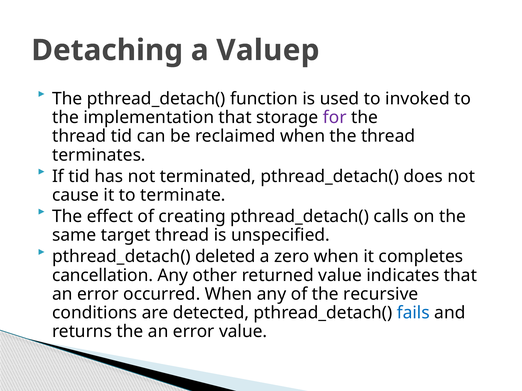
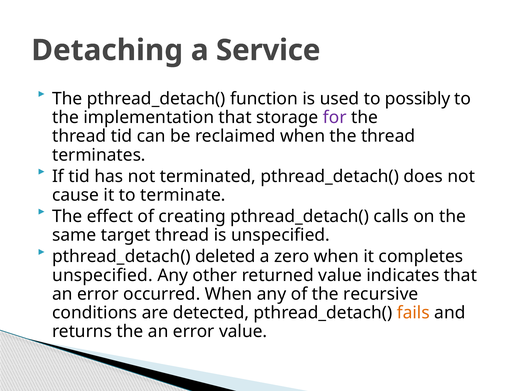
Valuep: Valuep -> Service (268, 50)
invoked: invoked -> possibly (418, 99)
cancellation: cancellation -> unspecified (102, 276)
fails colour: blue -> orange (413, 313)
